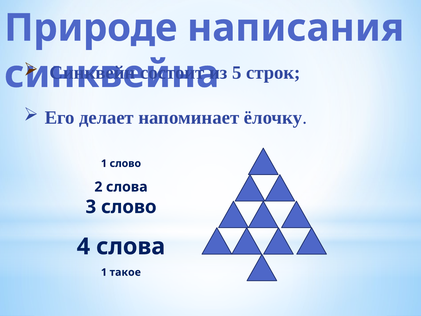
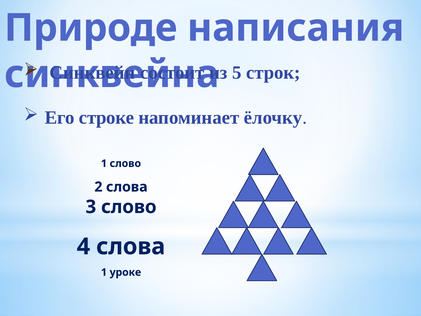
делает: делает -> строке (107, 117)
такое: такое -> уроке (125, 272)
